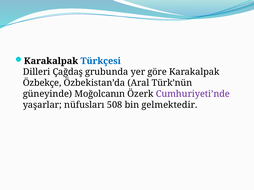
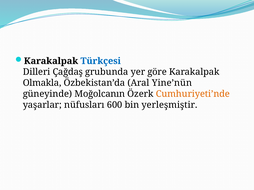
Özbekçe: Özbekçe -> Olmakla (42, 83)
Türk’nün: Türk’nün -> Yine’nün (172, 83)
Cumhuriyeti’nde colour: purple -> orange (193, 94)
508: 508 -> 600 (115, 105)
gelmektedir: gelmektedir -> yerleşmiştir (169, 105)
